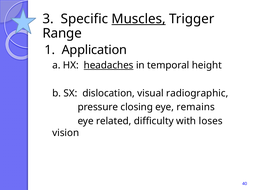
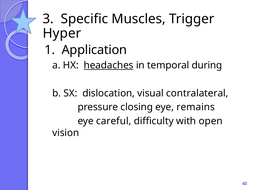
Muscles underline: present -> none (139, 19)
Range: Range -> Hyper (62, 33)
height: height -> during (207, 65)
radiographic: radiographic -> contralateral (197, 93)
related: related -> careful (114, 121)
loses: loses -> open (211, 121)
